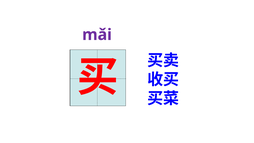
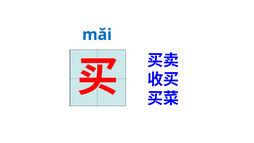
mǎi colour: purple -> blue (97, 35)
